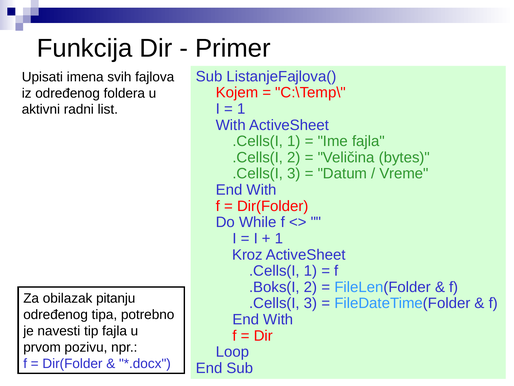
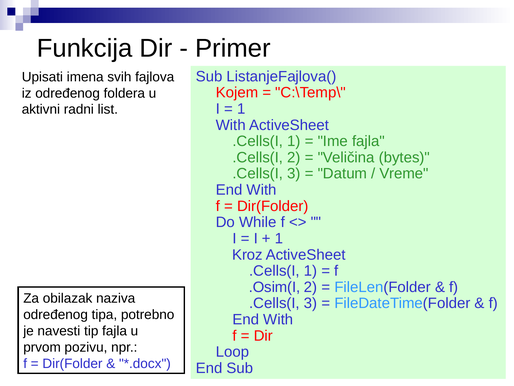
.Boks(I: .Boks(I -> .Osim(I (275, 287)
pitanju: pitanju -> naziva (116, 298)
